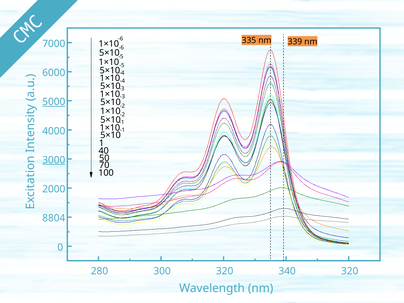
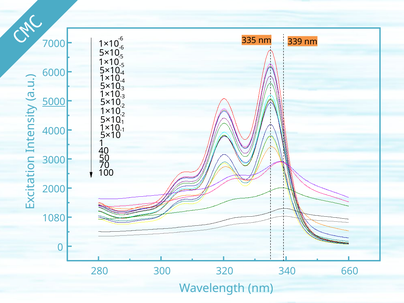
3000 underline: present -> none (54, 160)
8804: 8804 -> 1080 (54, 218)
340 320: 320 -> 660 (350, 271)
